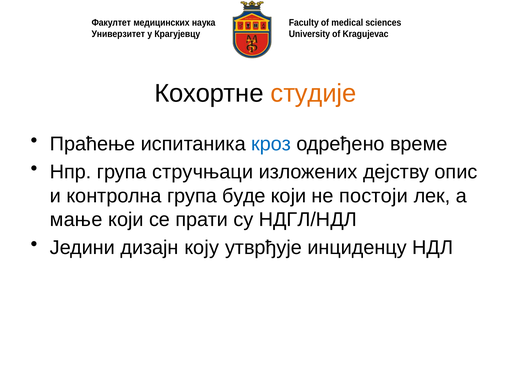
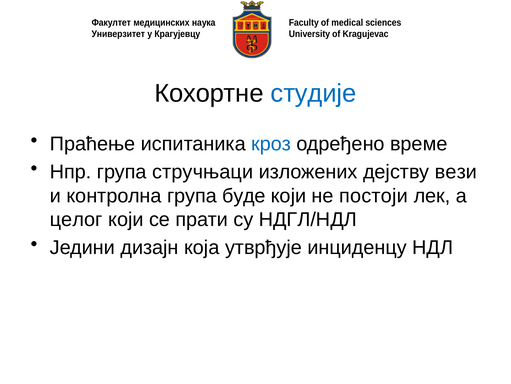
студије colour: orange -> blue (314, 93)
опис: опис -> вези (456, 172)
мање: мање -> целог (76, 219)
коју: коју -> која (202, 247)
